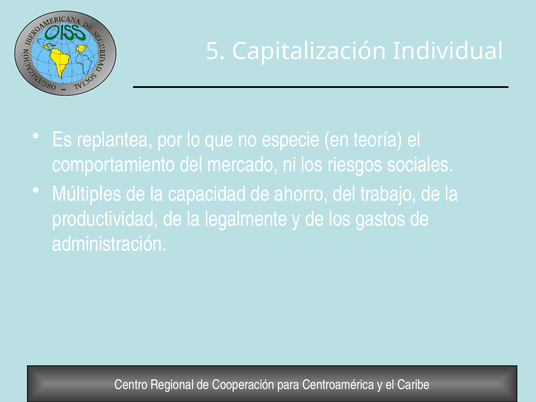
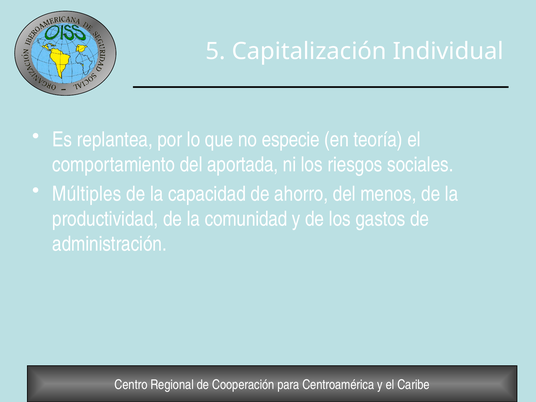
mercado: mercado -> aportada (243, 165)
trabajo: trabajo -> menos (388, 194)
legalmente: legalmente -> comunidad (246, 219)
